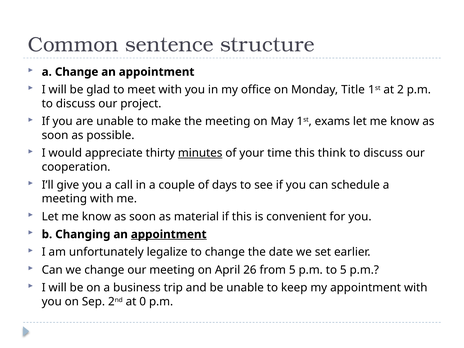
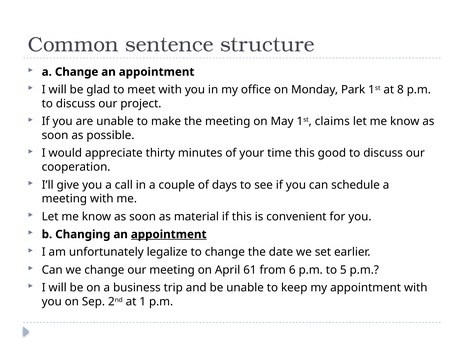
Title: Title -> Park (353, 90)
2: 2 -> 8 (400, 90)
exams: exams -> claims (332, 121)
minutes underline: present -> none (200, 153)
think: think -> good (332, 153)
26: 26 -> 61 (250, 270)
from 5: 5 -> 6 (292, 270)
0: 0 -> 1 (143, 302)
